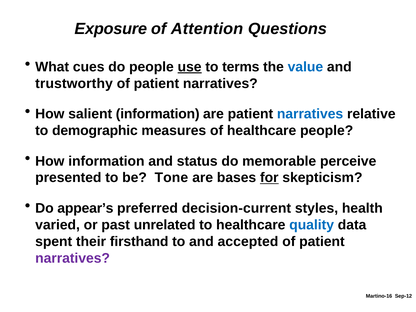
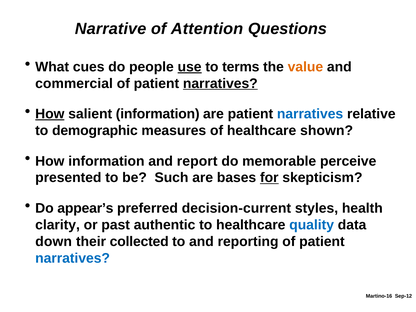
Exposure: Exposure -> Narrative (111, 29)
value colour: blue -> orange (305, 67)
trustworthy: trustworthy -> commercial (74, 83)
narratives underline: none -> present (220, 83)
How underline: none -> present (50, 114)
healthcare people: people -> shown (327, 131)
status: status -> report (197, 161)
Tone: Tone -> Such (171, 178)
varied: varied -> clarity (58, 225)
unrelated: unrelated -> authentic (165, 225)
spent: spent -> down (54, 242)
firsthand: firsthand -> collected (139, 242)
accepted: accepted -> reporting (248, 242)
narratives colour: purple -> blue (73, 258)
